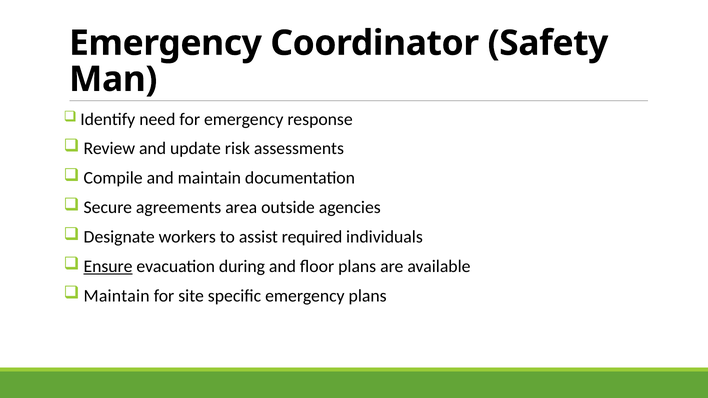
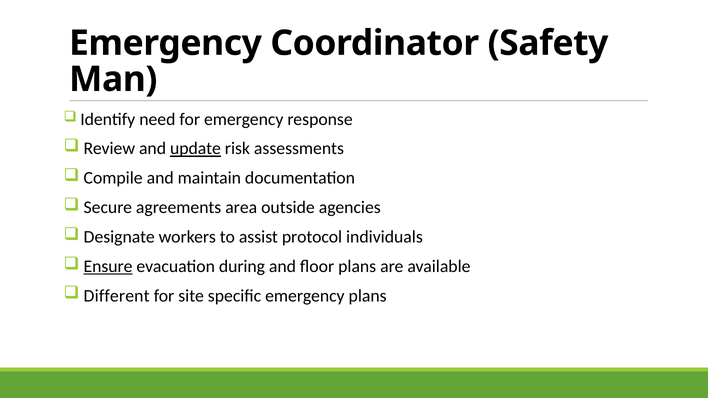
update underline: none -> present (195, 149)
required: required -> protocol (312, 237)
Maintain: Maintain -> Different (117, 296)
